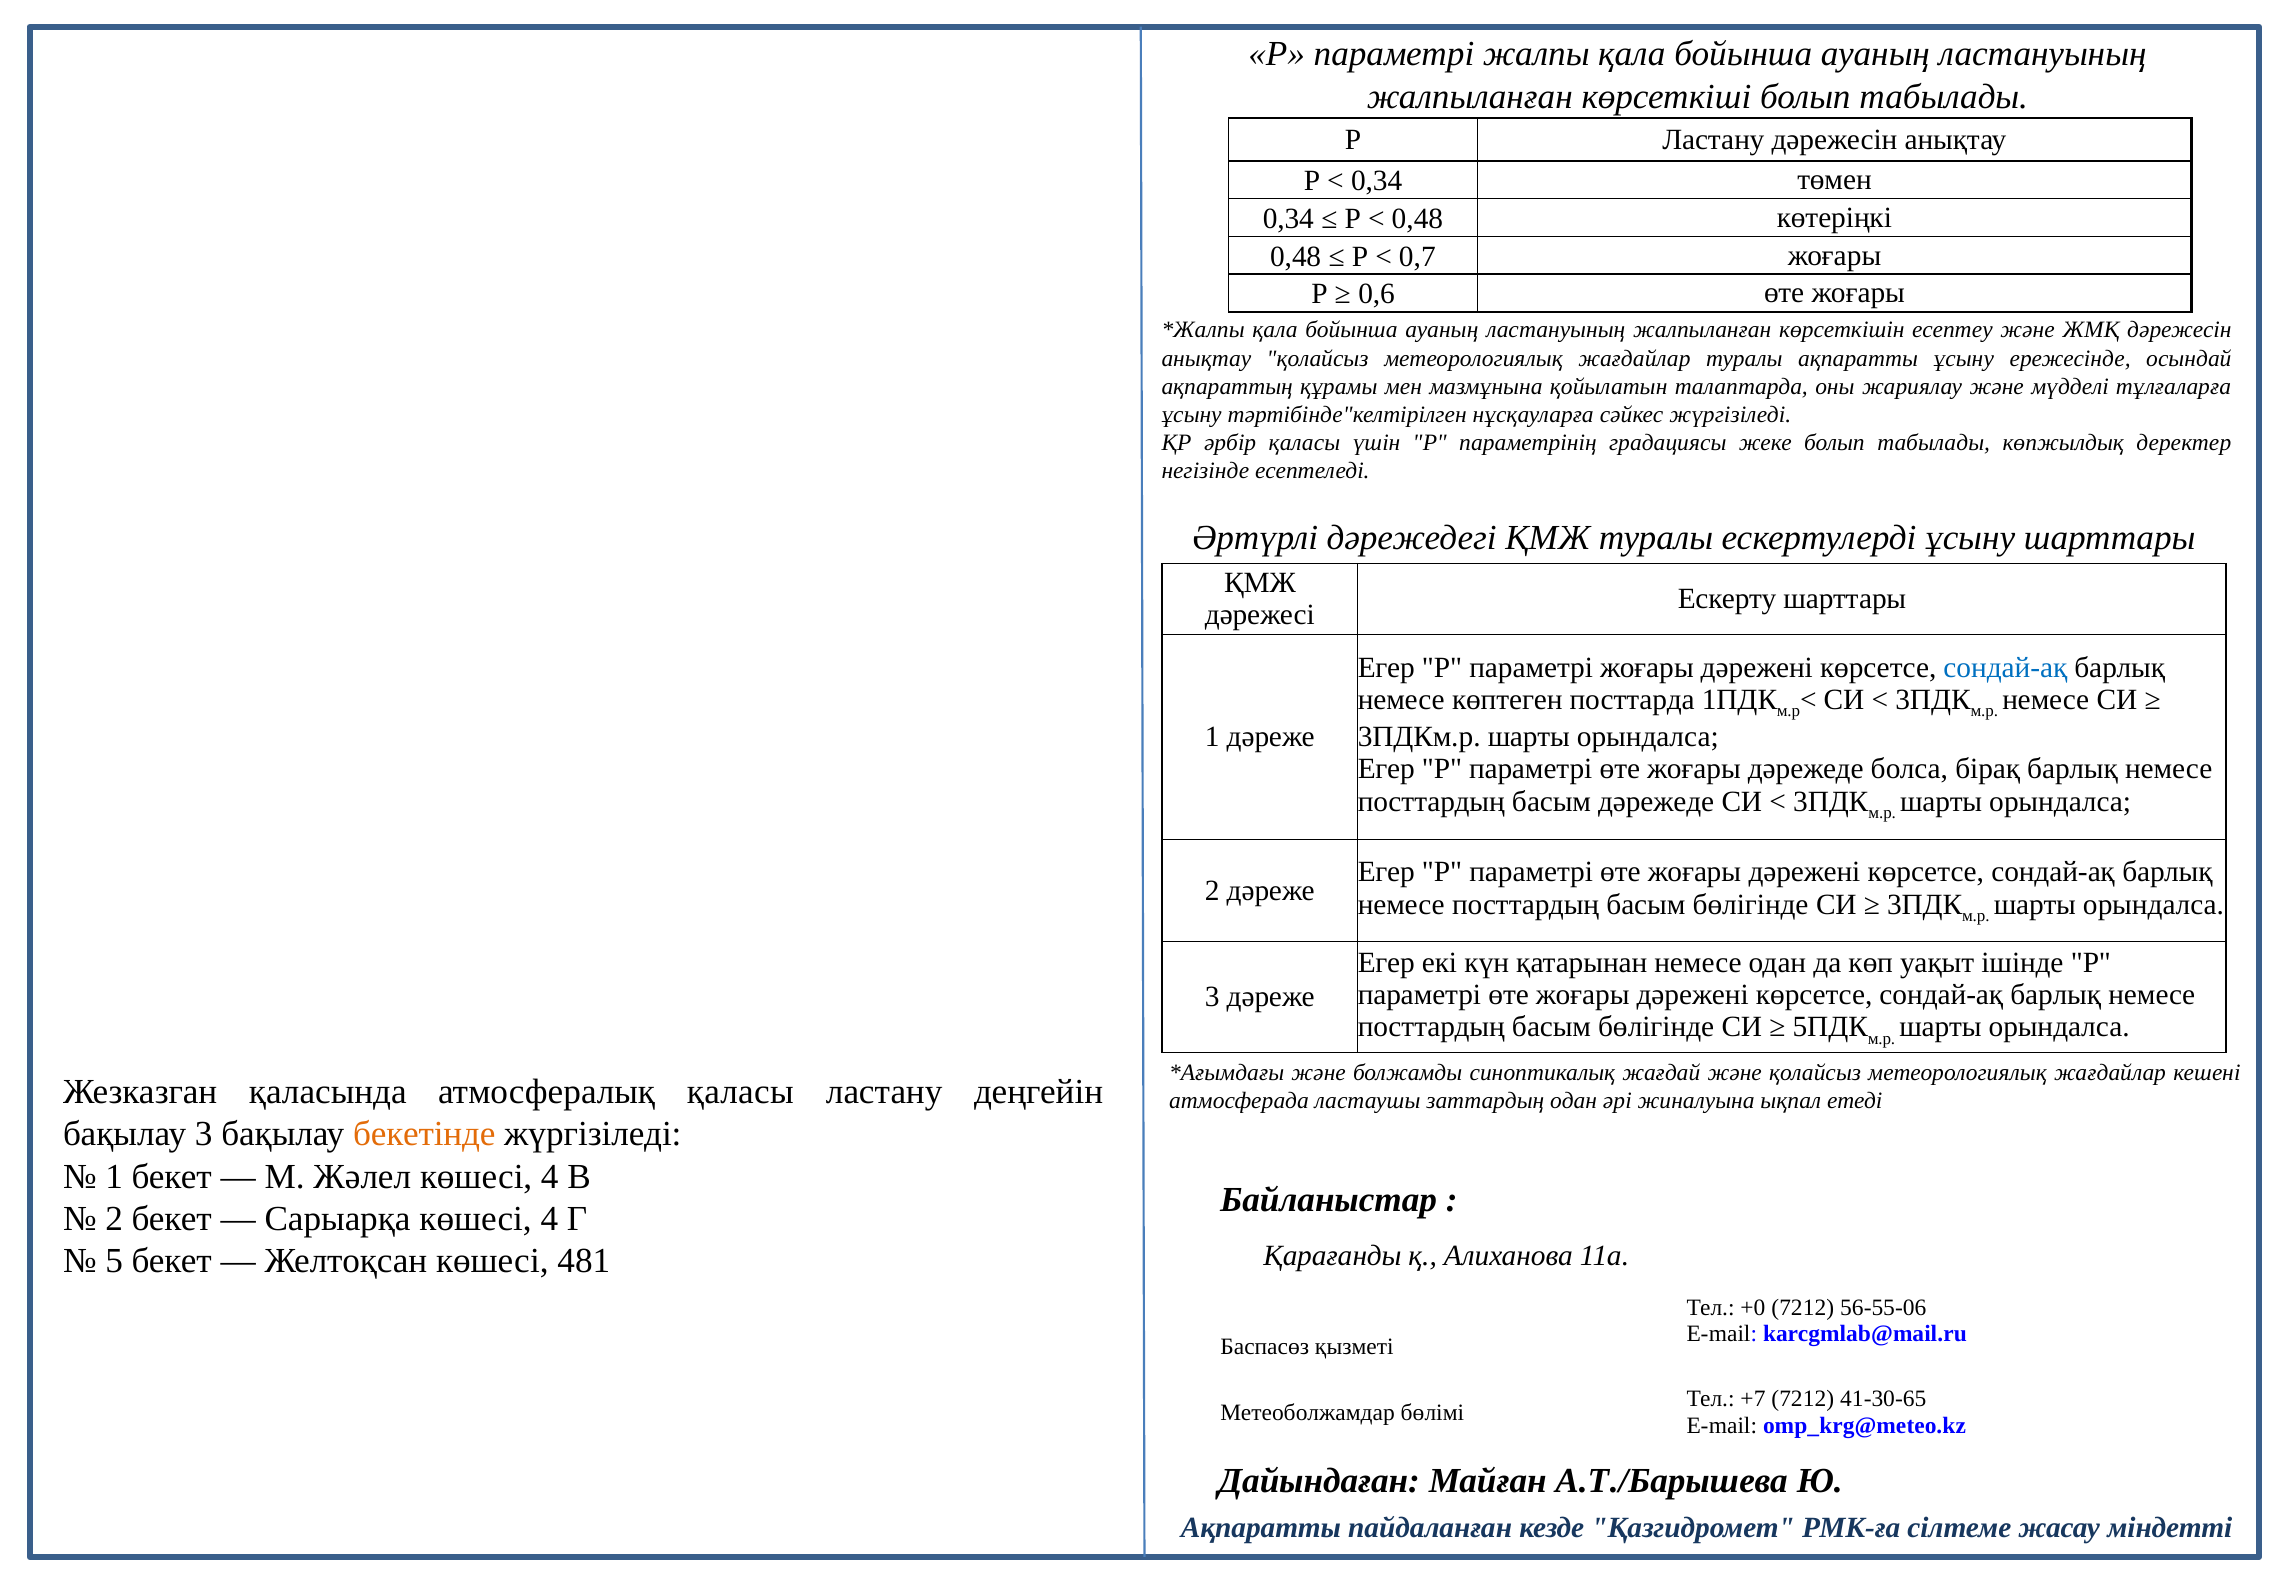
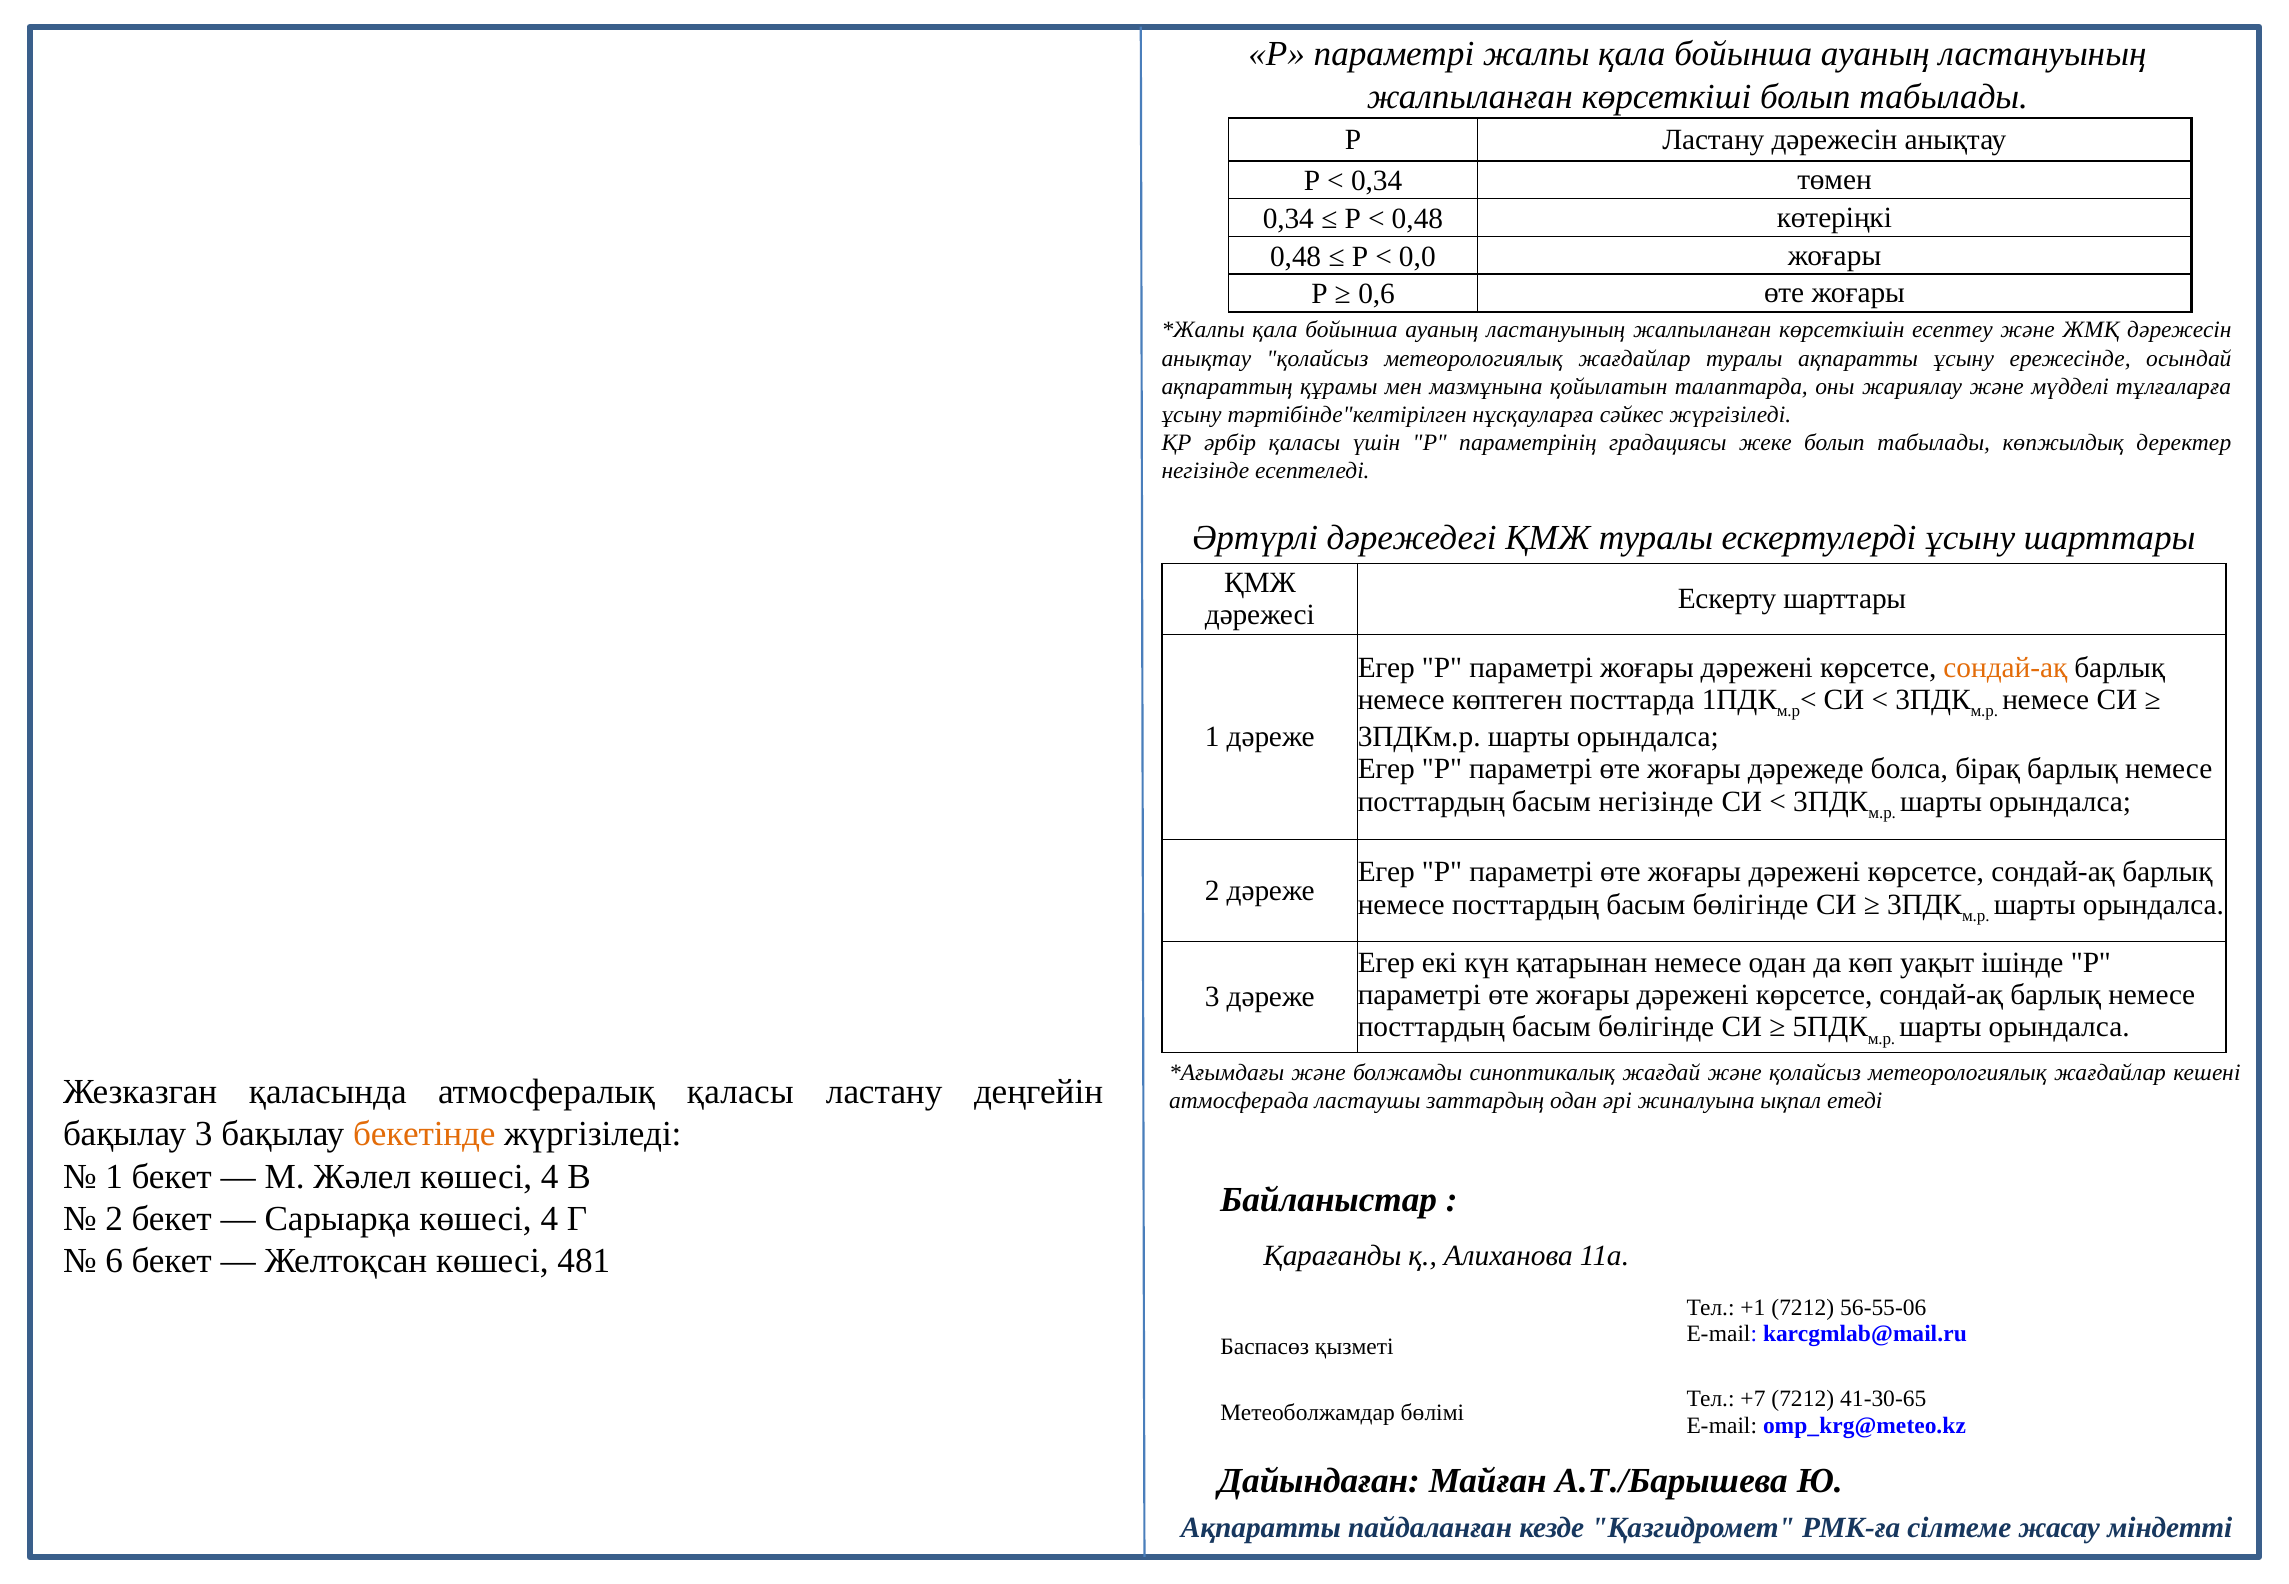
0,7: 0,7 -> 0,0 (1417, 257)
сондай-ақ colour: blue -> orange (2005, 668)
басым дәрежеде: дәрежеде -> негізінде (1656, 802)
5: 5 -> 6 (114, 1261)
+0: +0 -> +1 (1753, 1308)
